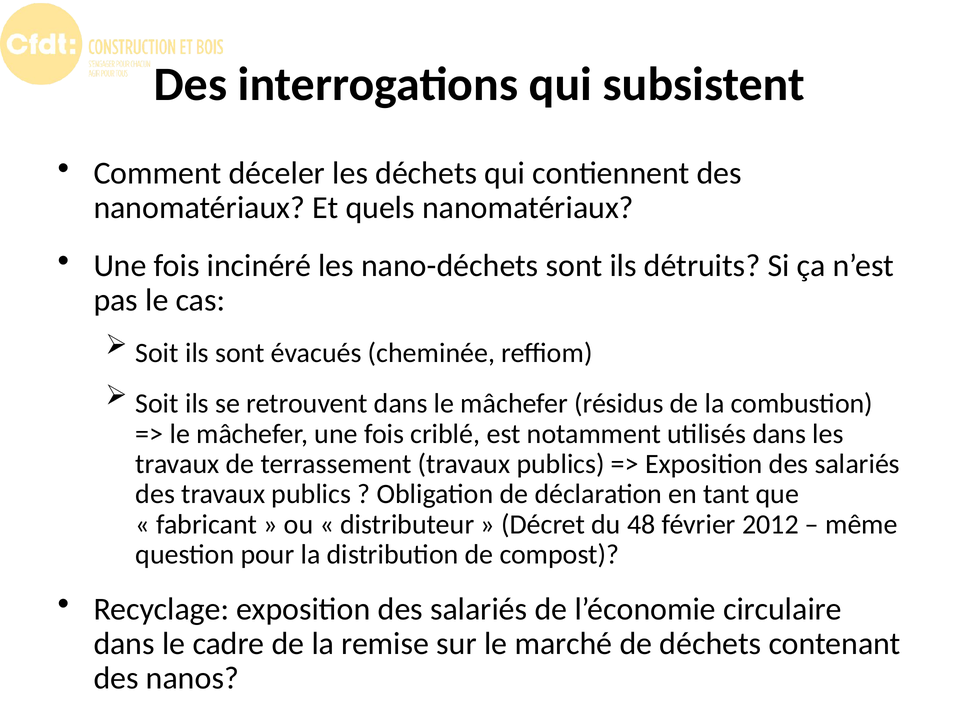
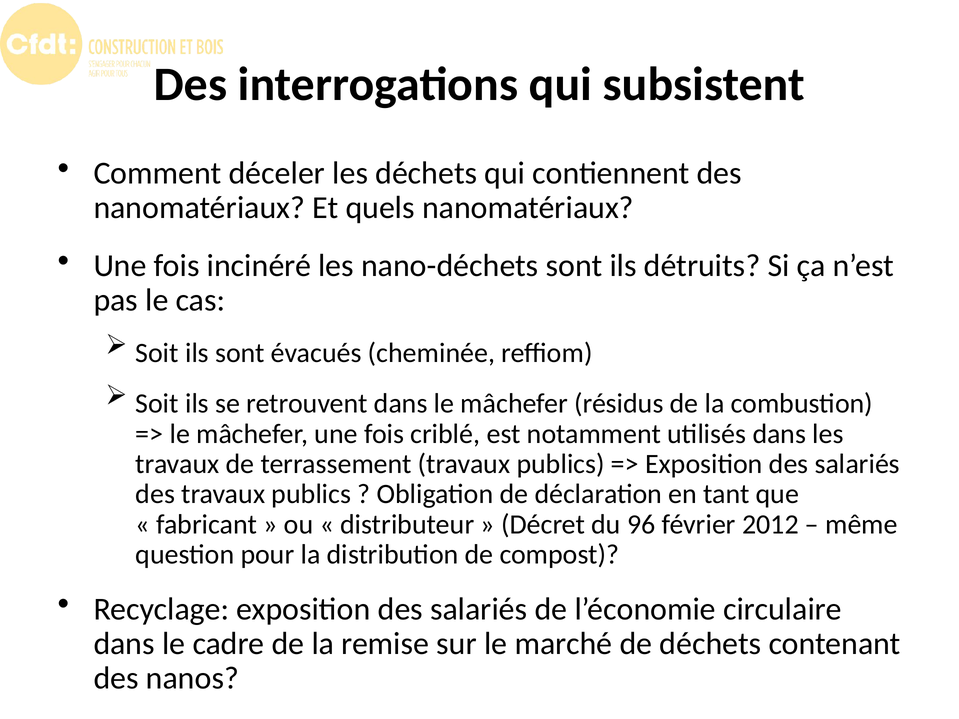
48: 48 -> 96 (641, 525)
